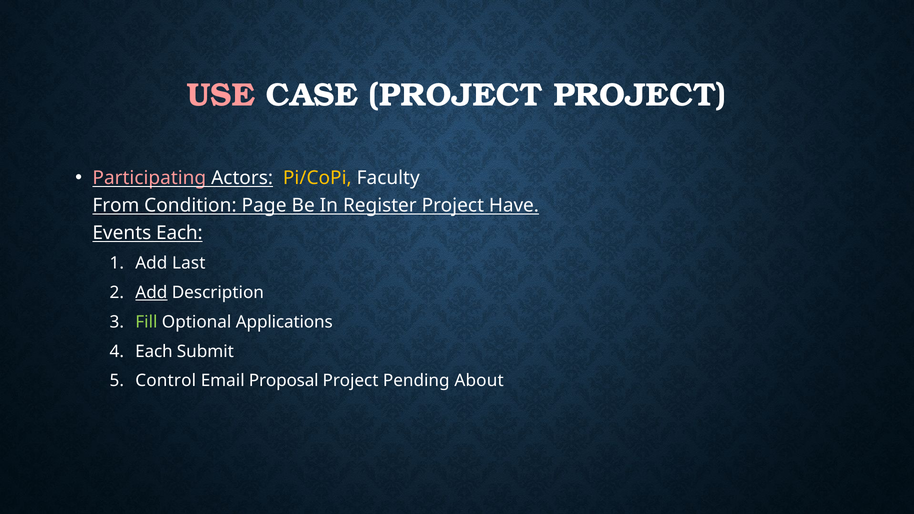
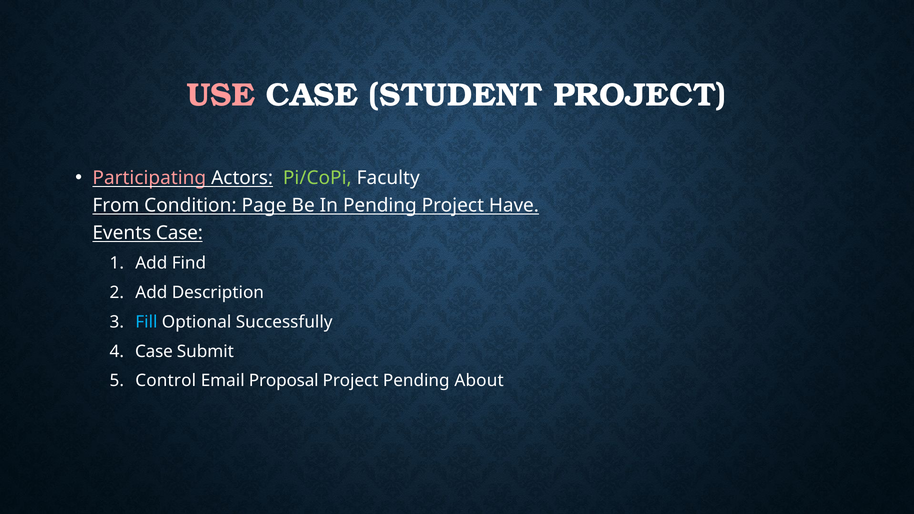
CASE PROJECT: PROJECT -> STUDENT (456, 95)
Pi/CoPi colour: yellow -> light green (317, 178)
In Register: Register -> Pending (380, 205)
Events Each: Each -> Case (179, 233)
Last: Last -> Find (189, 263)
Add underline: present -> none (151, 293)
Fill colour: light green -> light blue (146, 322)
Applications: Applications -> Successfully (284, 322)
Each: Each -> Case (154, 351)
